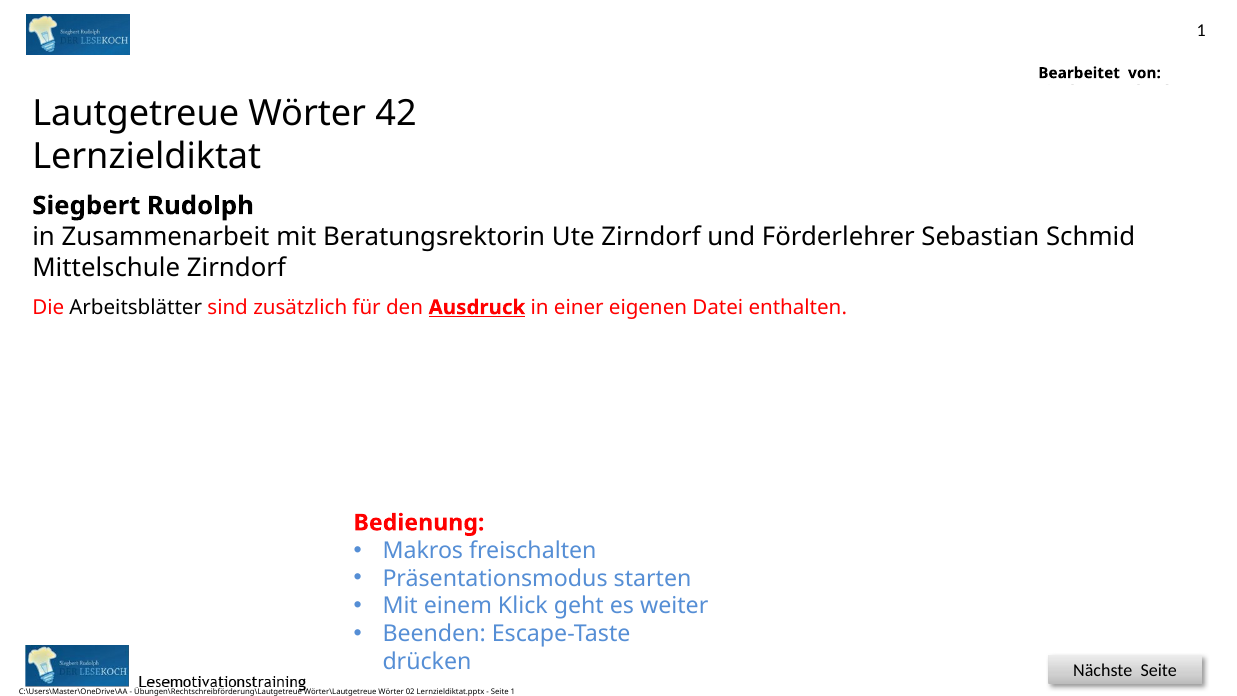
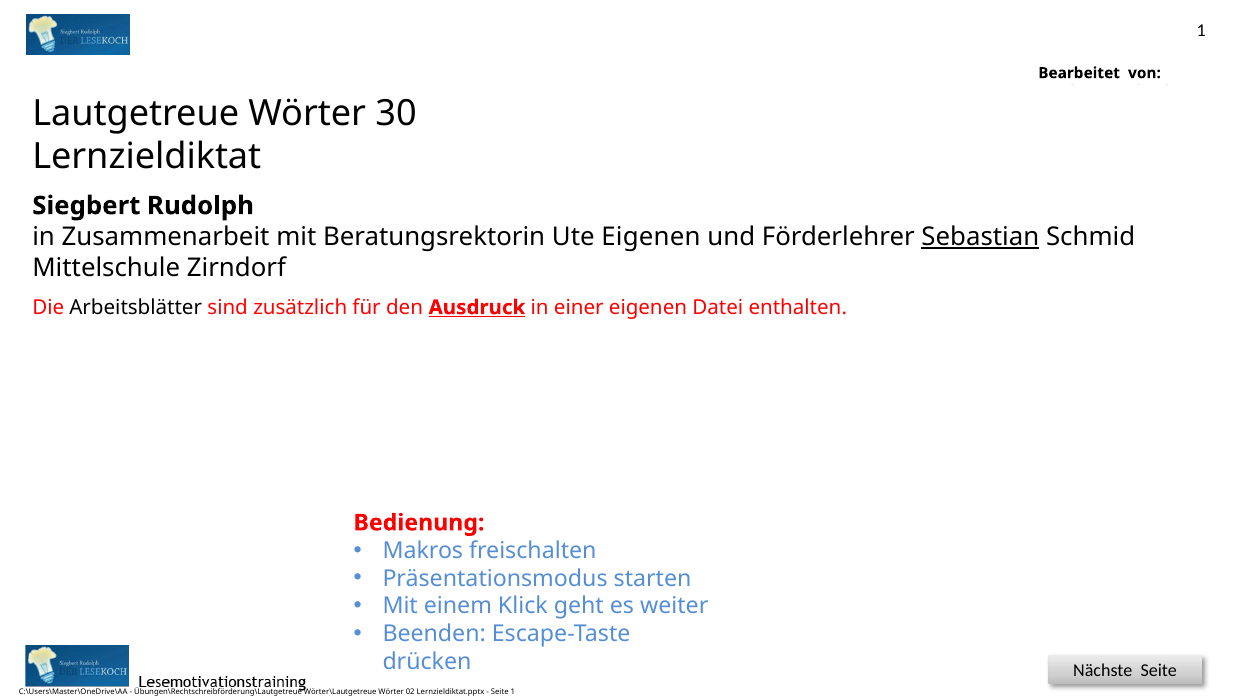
42: 42 -> 30 (396, 114)
Zirndorf: Zirndorf -> Eigenen (651, 237)
Sebastian underline: none -> present (980, 237)
